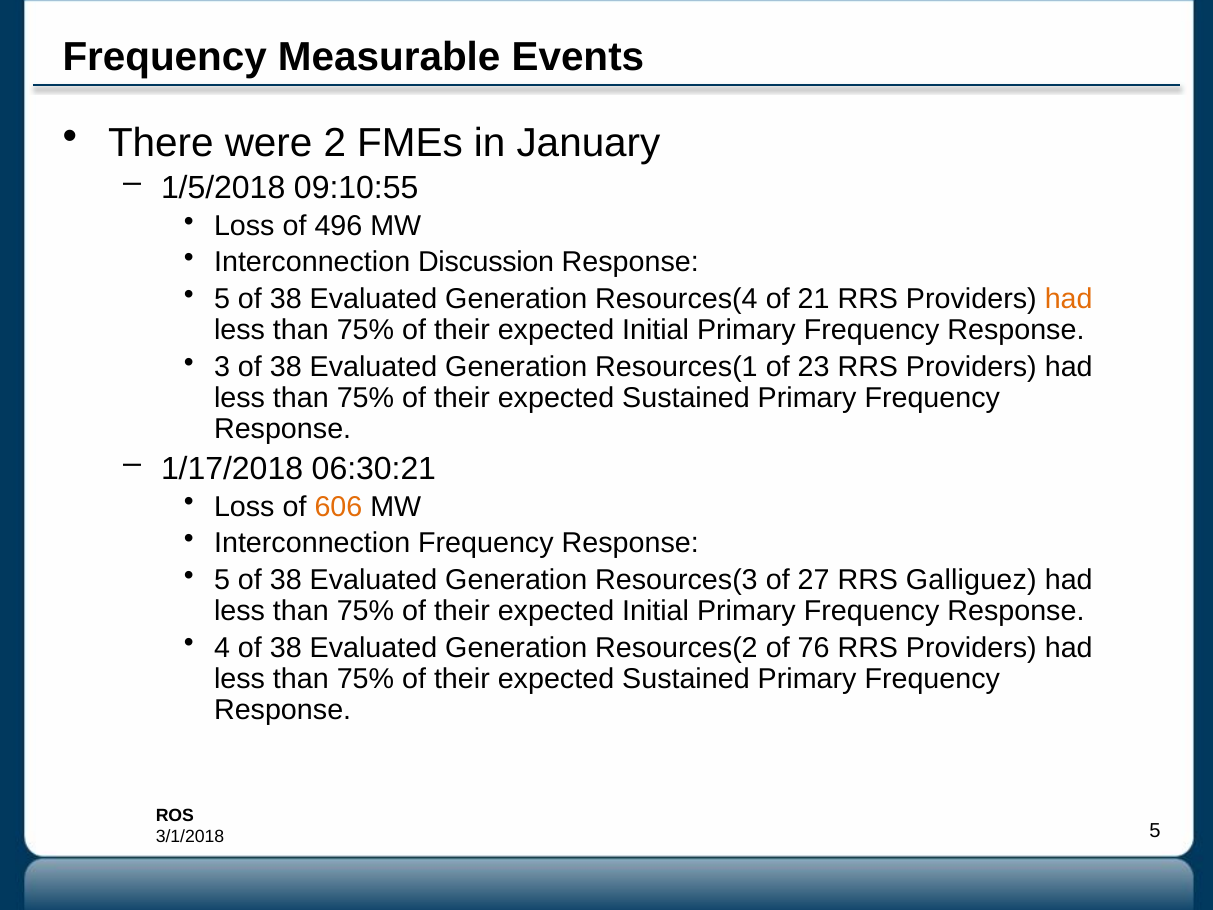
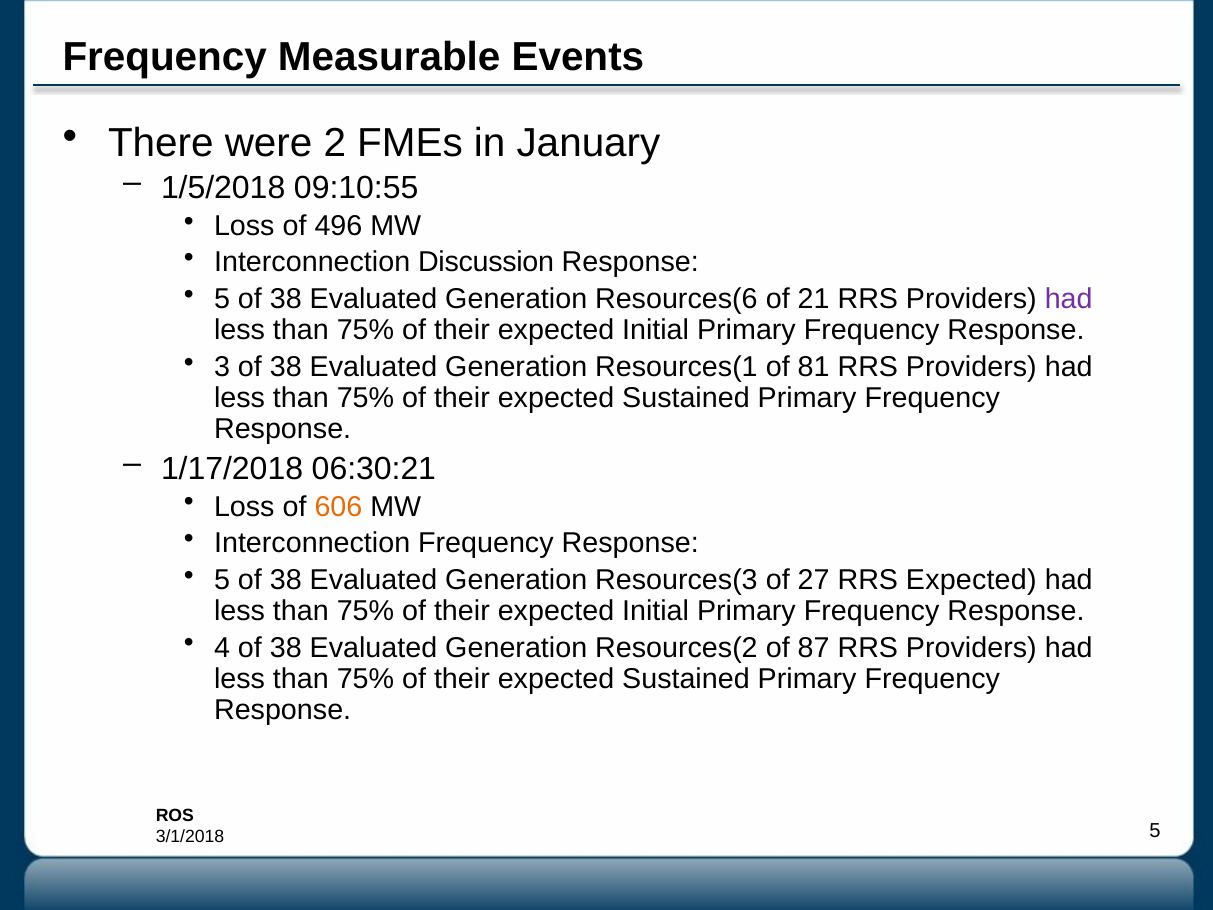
Resources(4: Resources(4 -> Resources(6 (676, 299)
had colour: orange -> purple (1069, 299)
23: 23 -> 81 (814, 367)
RRS Galliguez: Galliguez -> Expected (971, 580)
76: 76 -> 87 (814, 648)
